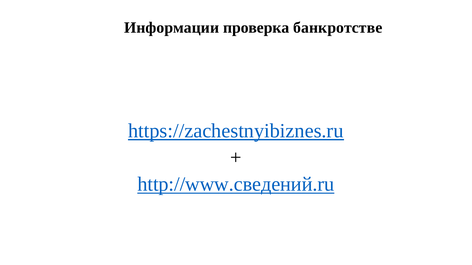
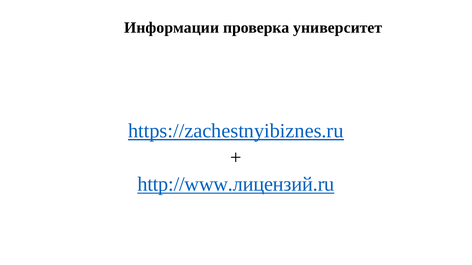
банкротстве: банкротстве -> университет (338, 28)
http://www.сведений.ru: http://www.сведений.ru -> http://www.лицензий.ru (236, 185)
